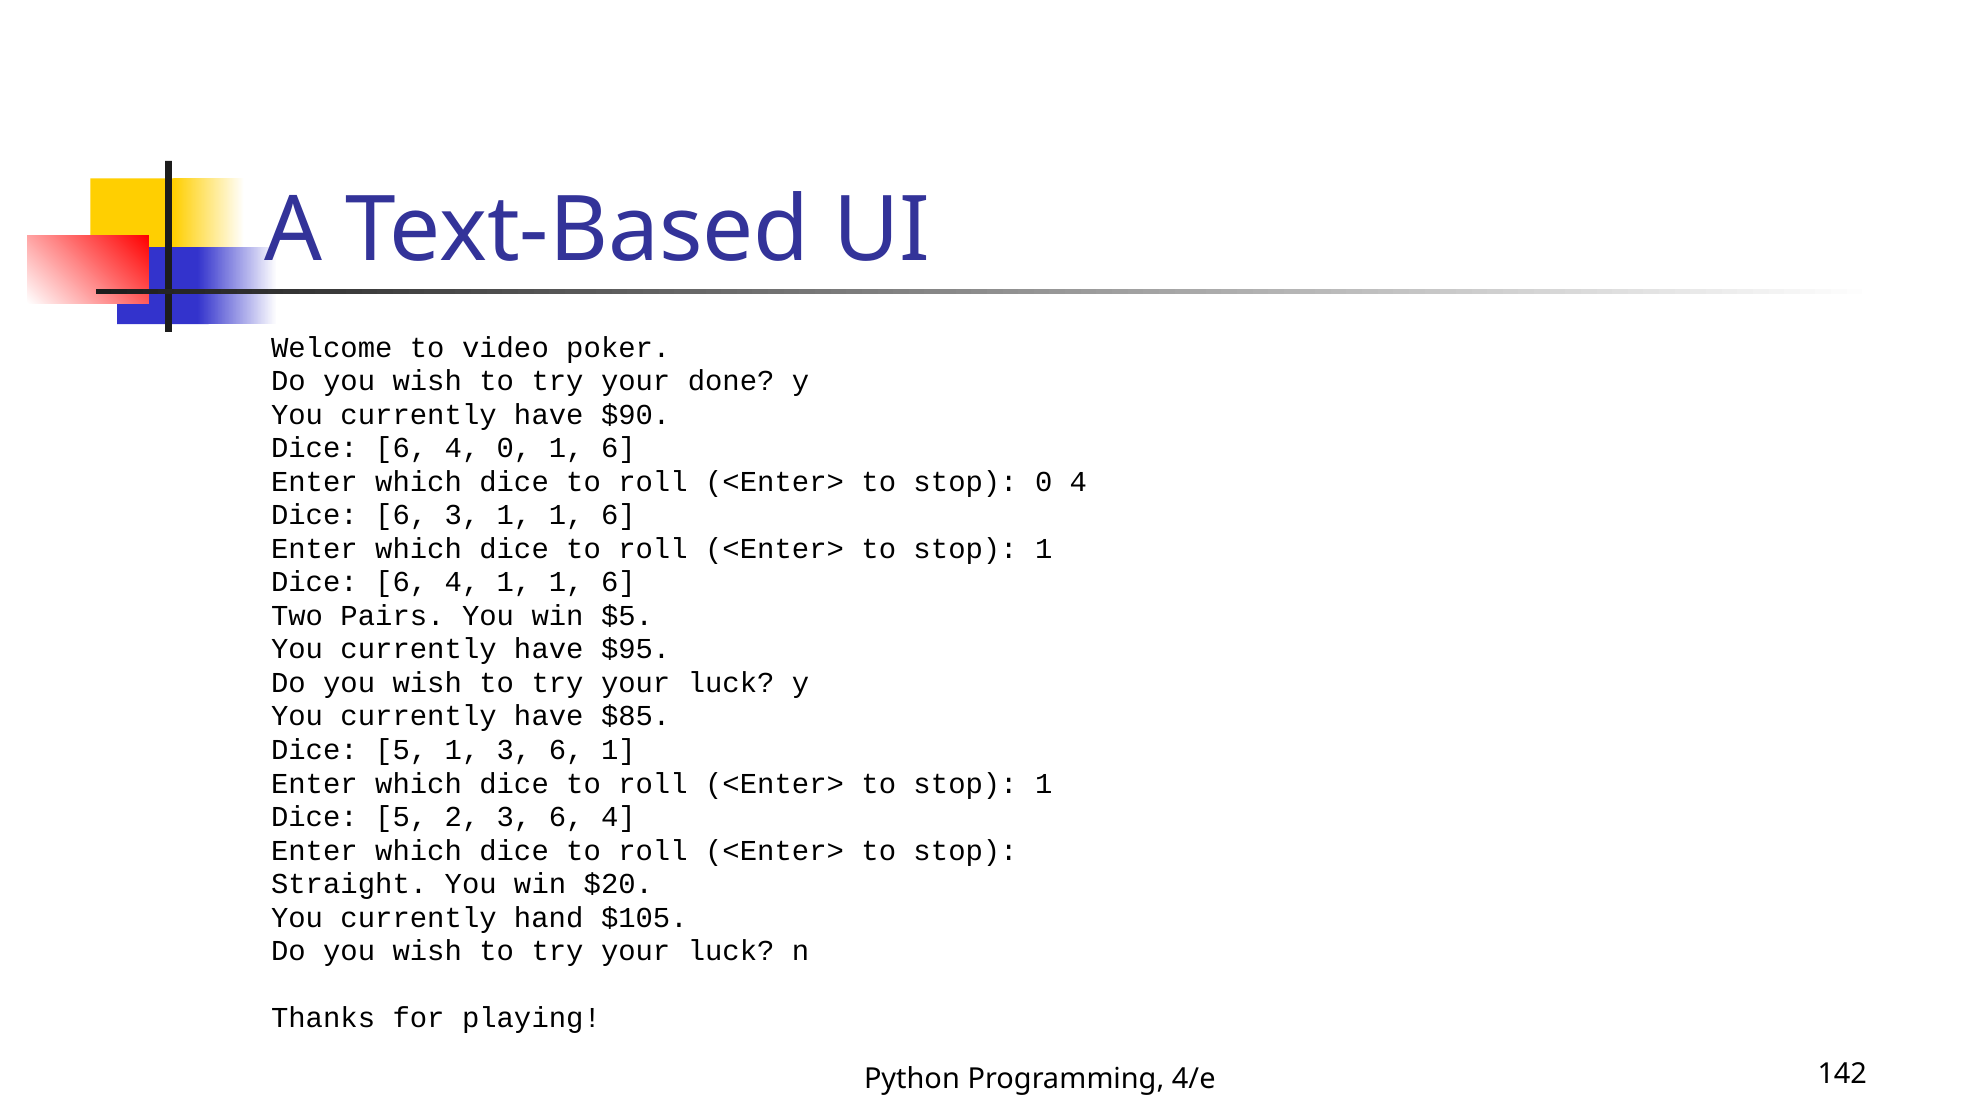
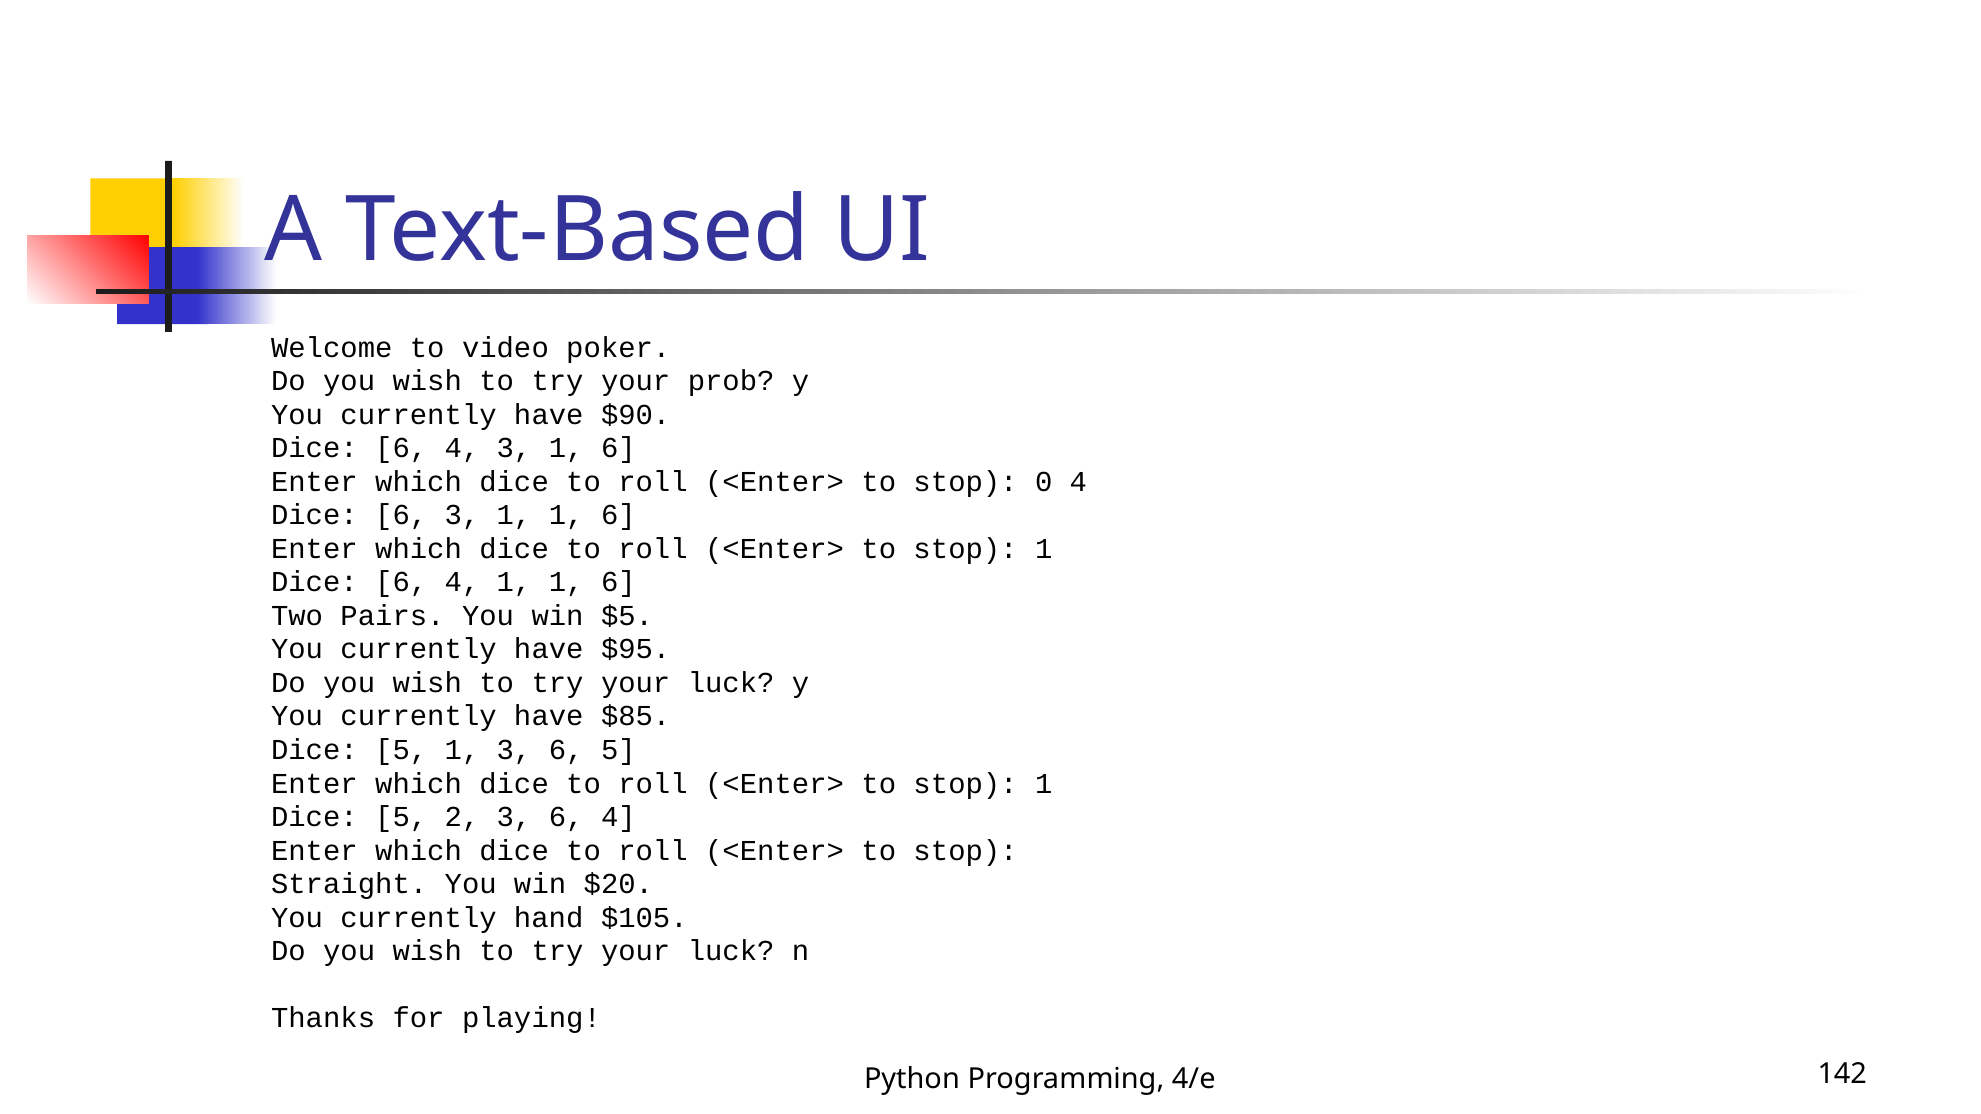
done: done -> prob (731, 381)
4 0: 0 -> 3 (514, 449)
6 1: 1 -> 5 (618, 750)
